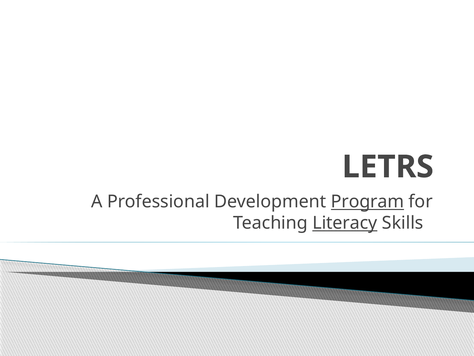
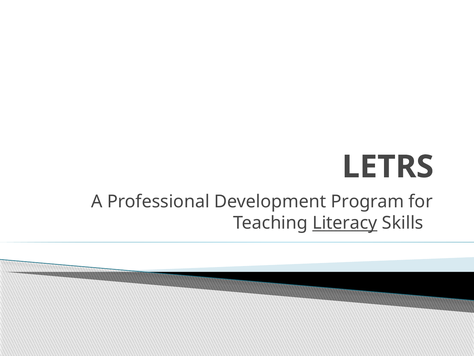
Program underline: present -> none (367, 201)
